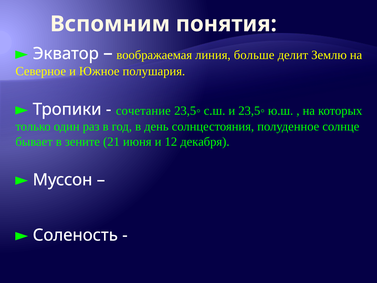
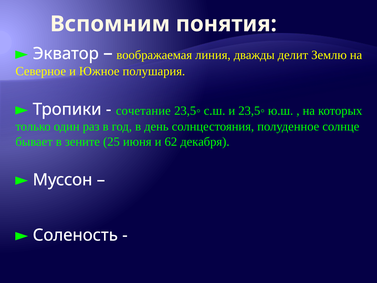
больше: больше -> дважды (254, 55)
21: 21 -> 25 (111, 142)
12: 12 -> 62 (171, 142)
